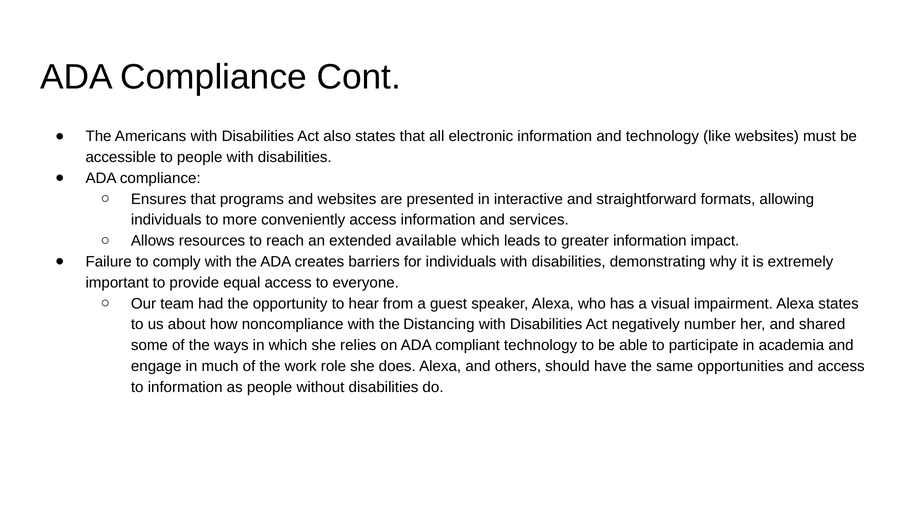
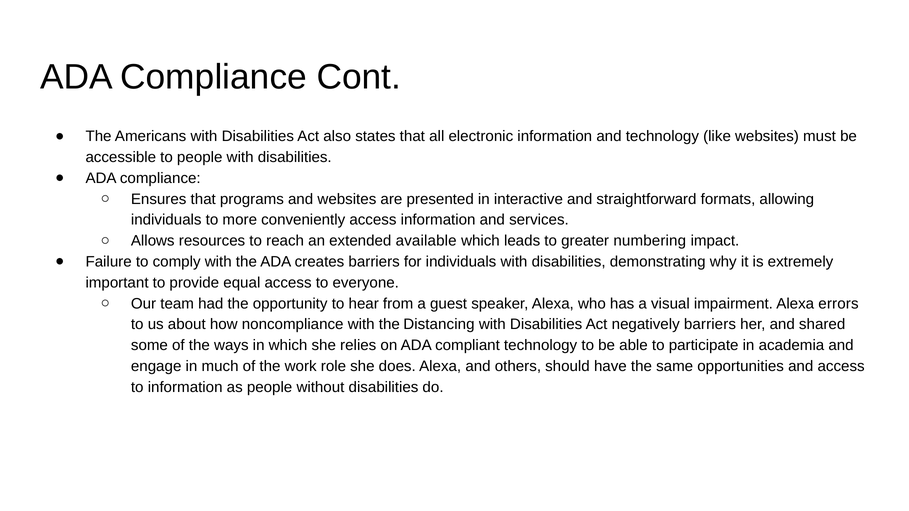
greater information: information -> numbering (650, 241)
Alexa states: states -> errors (838, 304)
negatively number: number -> barriers (710, 325)
